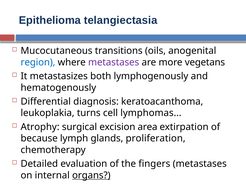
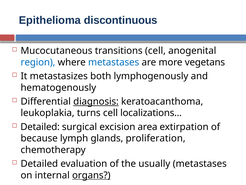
telangiectasia: telangiectasia -> discontinuous (121, 20)
transitions oils: oils -> cell (155, 51)
metastases colour: purple -> blue (114, 62)
diagnosis underline: none -> present (96, 101)
lymphomas: lymphomas -> localizations (151, 113)
Atrophy: Atrophy -> Detailed (40, 127)
fingers: fingers -> usually (154, 163)
